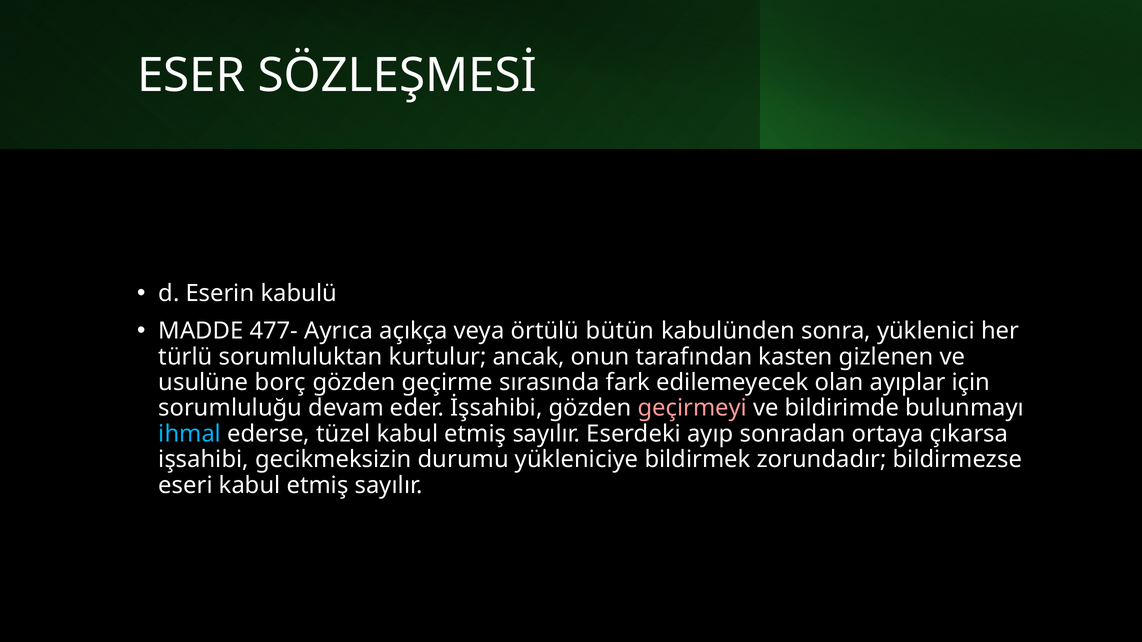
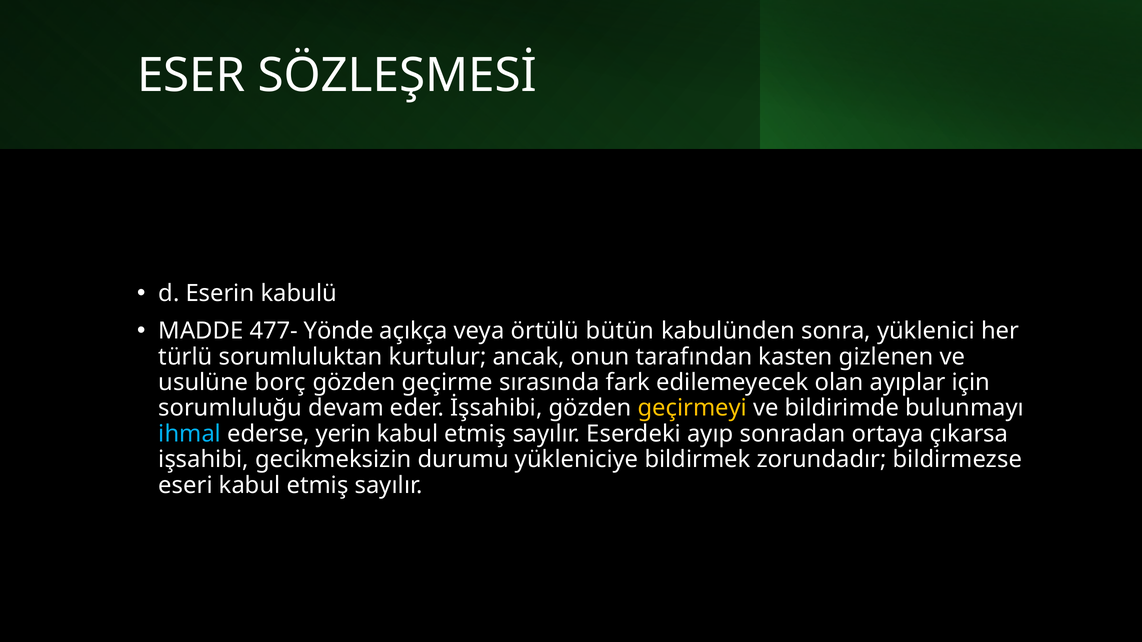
Ayrıca: Ayrıca -> Yönde (339, 331)
geçirmeyi colour: pink -> yellow (692, 408)
tüzel: tüzel -> yerin (343, 434)
